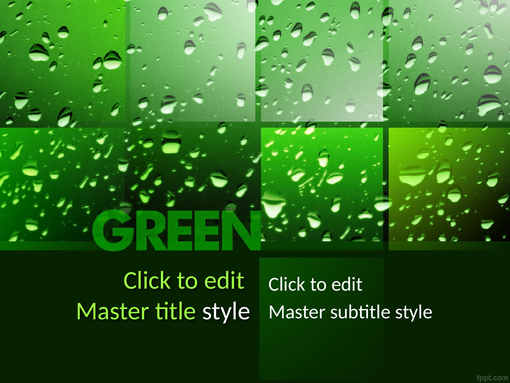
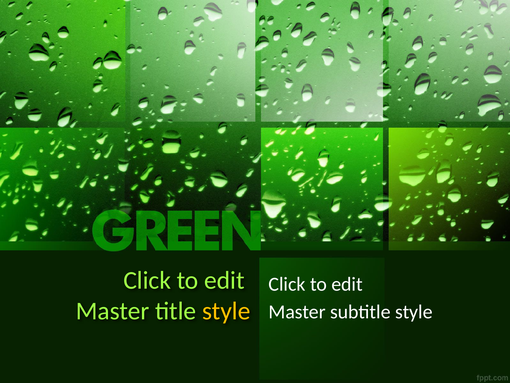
style colour: white -> yellow (226, 311)
